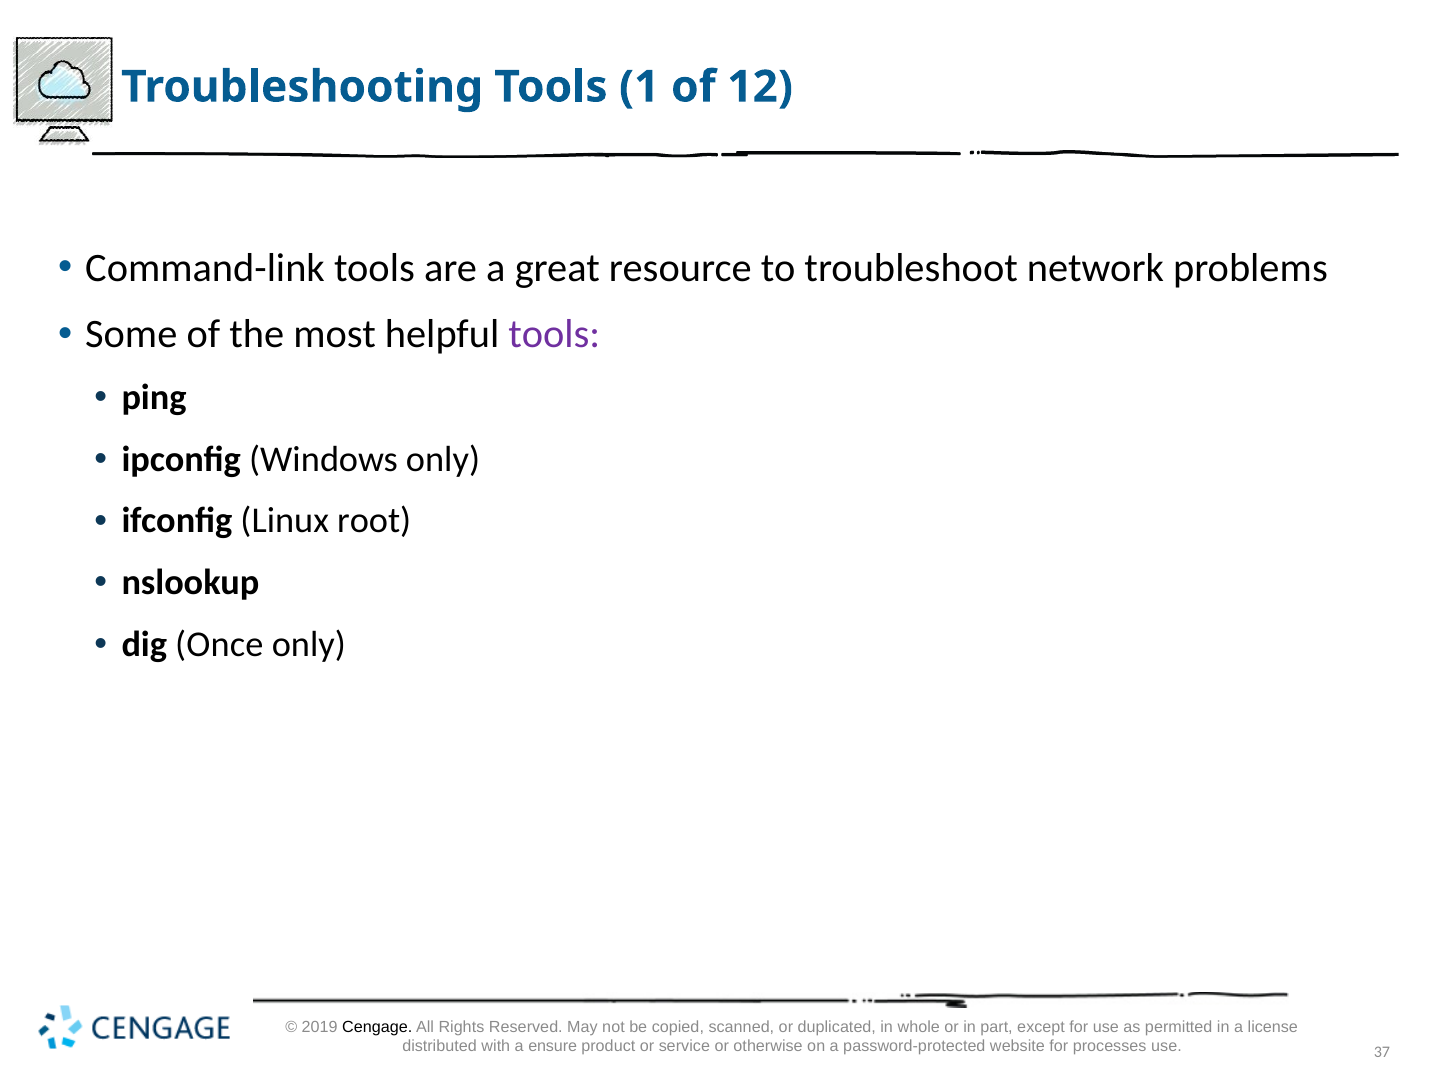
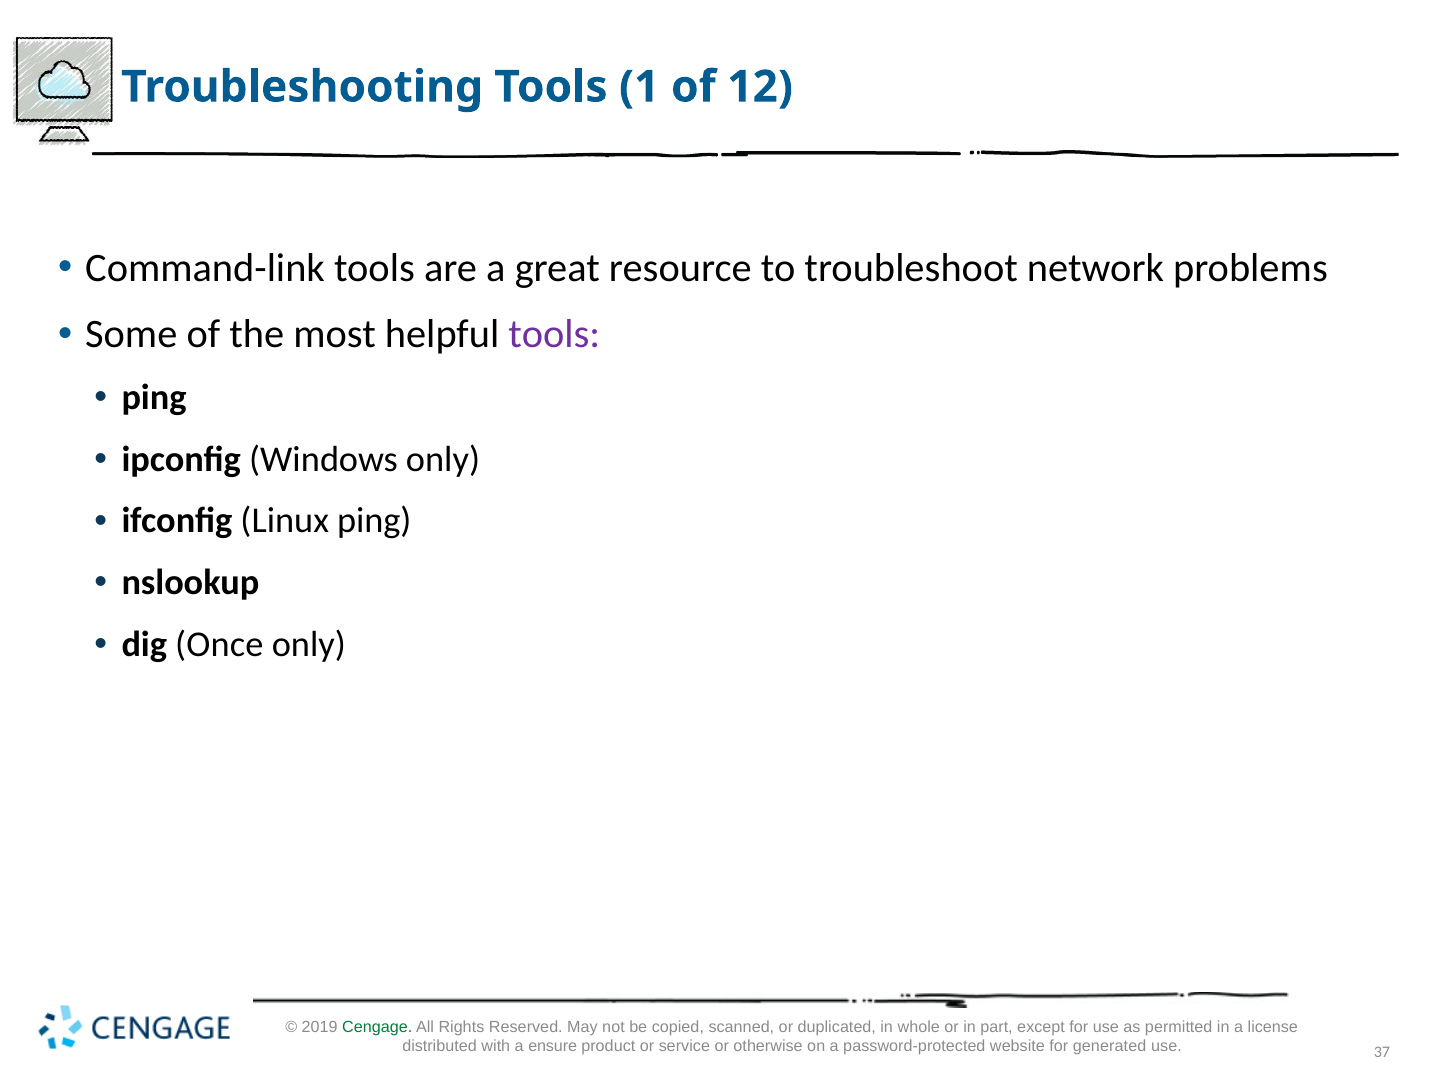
Linux root: root -> ping (374, 521)
Cengage colour: black -> green (377, 1028)
processes: processes -> generated (1110, 1047)
